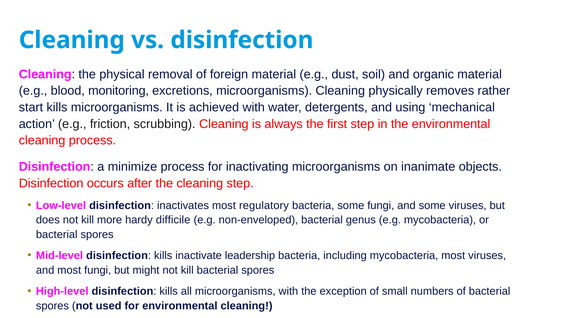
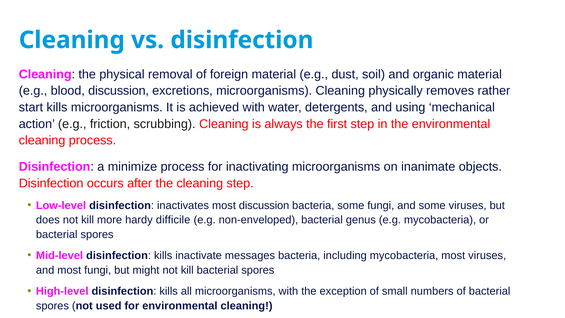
blood monitoring: monitoring -> discussion (119, 91)
most regulatory: regulatory -> discussion (264, 205)
leadership: leadership -> messages (250, 255)
